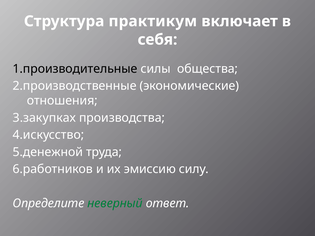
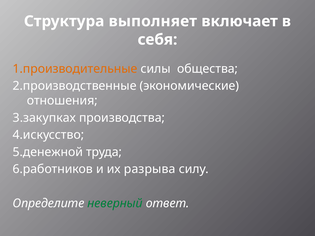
практикум: практикум -> выполняет (153, 21)
1.производительные colour: black -> orange (75, 69)
эмиссию: эмиссию -> разрыва (150, 169)
